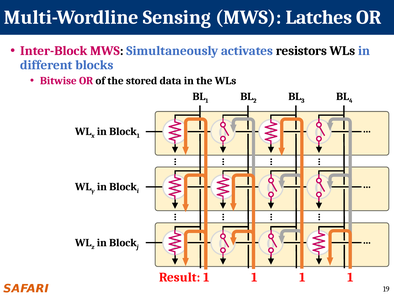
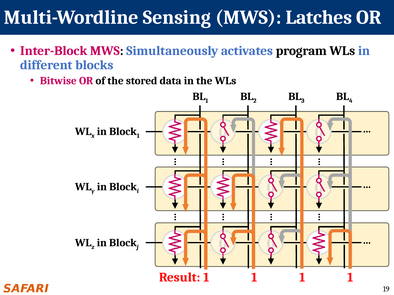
resistors: resistors -> program (301, 51)
